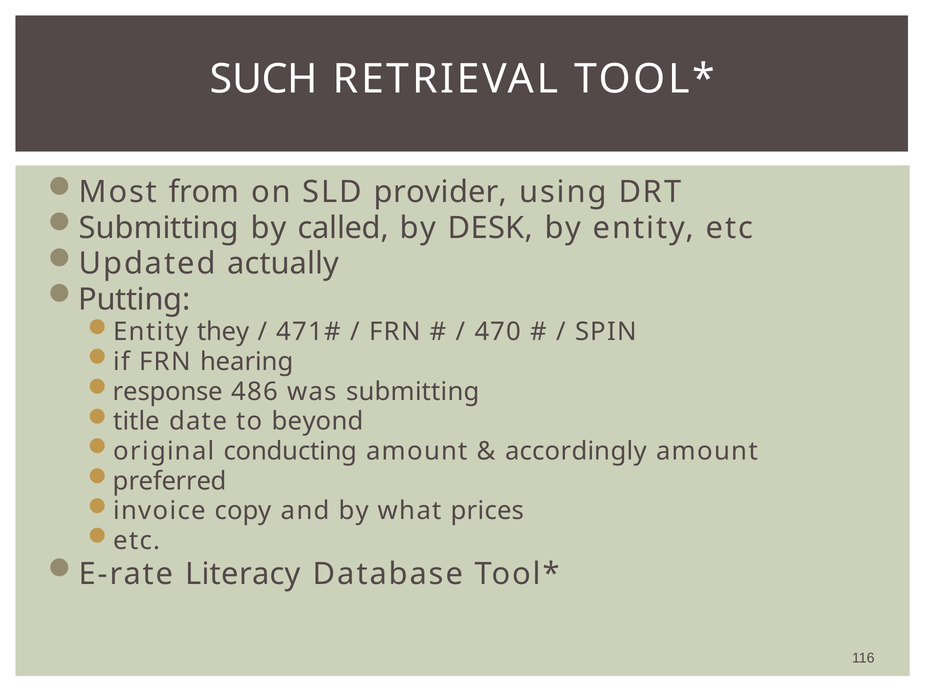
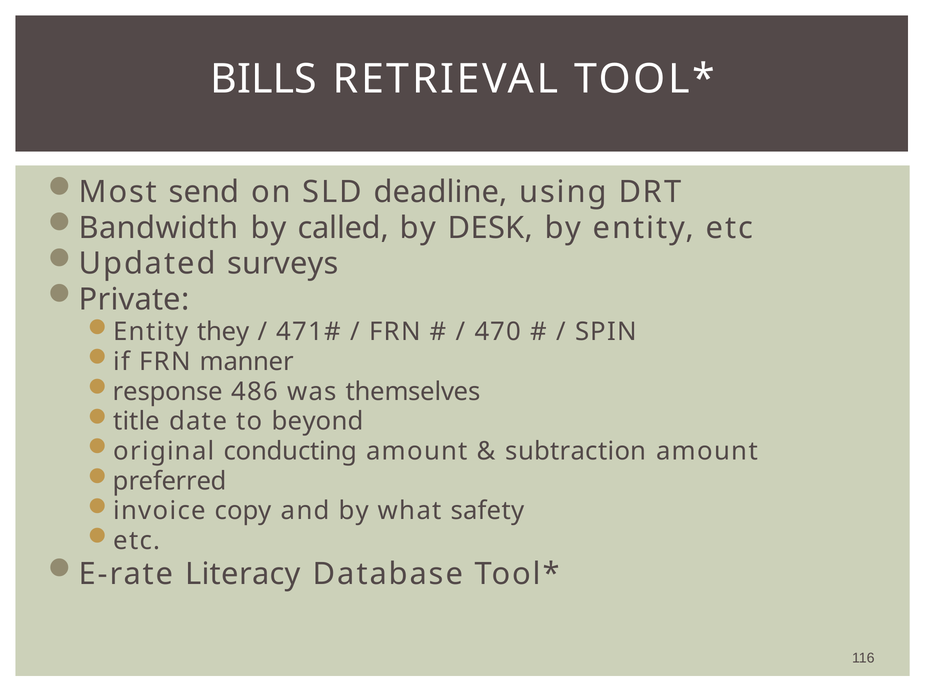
SUCH: SUCH -> BILLS (264, 79)
from: from -> send (204, 192)
provider: provider -> deadline (441, 192)
Submitting: Submitting -> Bandwidth (159, 228)
actually: actually -> surveys (283, 264)
Putting: Putting -> Private (134, 300)
hearing: hearing -> manner (247, 362)
was submitting: submitting -> themselves (413, 392)
accordingly: accordingly -> subtraction (576, 452)
prices: prices -> safety (488, 511)
